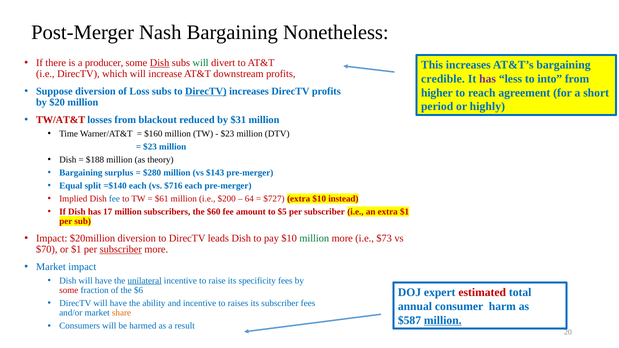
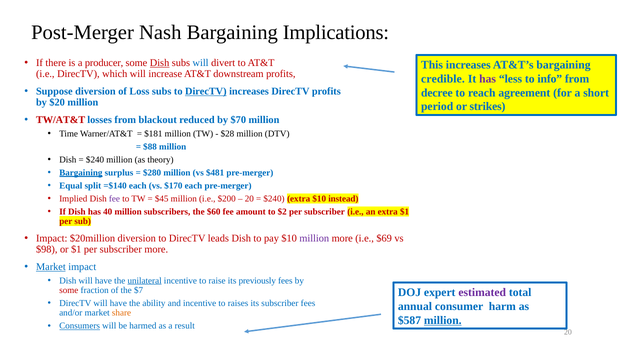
Nonetheless: Nonetheless -> Implications (336, 32)
will colour: green -> blue (201, 63)
into: into -> info (550, 79)
higher: higher -> decree (437, 93)
highly: highly -> strikes (487, 107)
$31: $31 -> $70 (238, 120)
$160: $160 -> $181 (153, 134)
$23: $23 -> $28 (227, 134)
$23: $23 -> $88 (150, 147)
$188: $188 -> $240 (95, 160)
Bargaining underline: none -> present (81, 173)
$143: $143 -> $481 (215, 173)
$716: $716 -> $170 (173, 186)
fee colour: blue -> purple (114, 199)
$61: $61 -> $45 (162, 199)
64: 64 -> 20 (249, 199)
$727: $727 -> $240 (274, 199)
17: 17 -> 40 (108, 212)
$5: $5 -> $2 (282, 212)
million colour: green -> purple (314, 238)
$73: $73 -> $69 (384, 238)
$70: $70 -> $98 (47, 249)
subscriber underline: present -> none (121, 249)
Market underline: none -> present (51, 267)
specificity: specificity -> previously (257, 281)
$6: $6 -> $7 (139, 290)
estimated colour: red -> purple (482, 293)
Consumers underline: none -> present (80, 326)
